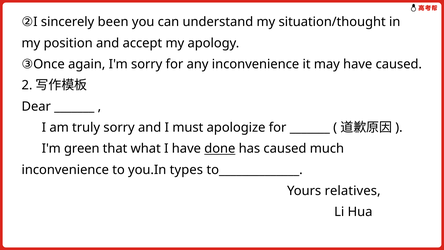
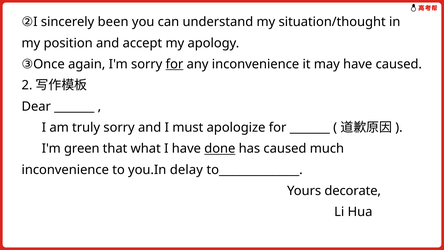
for underline: none -> present (174, 64)
types: types -> delay (186, 170)
relatives: relatives -> decorate (353, 191)
